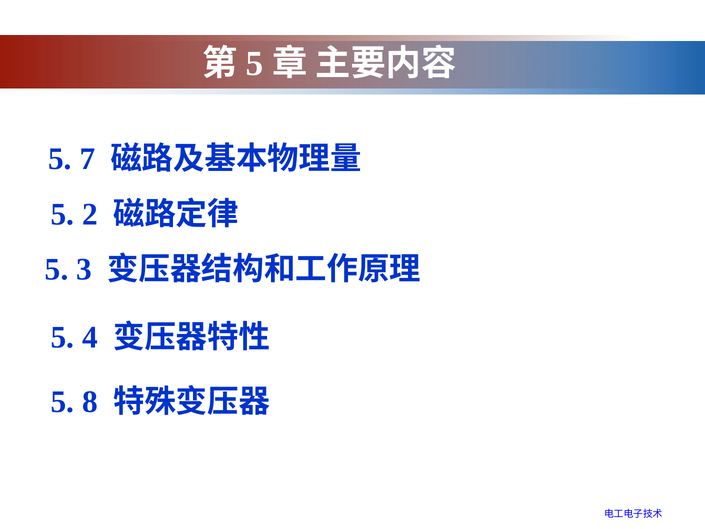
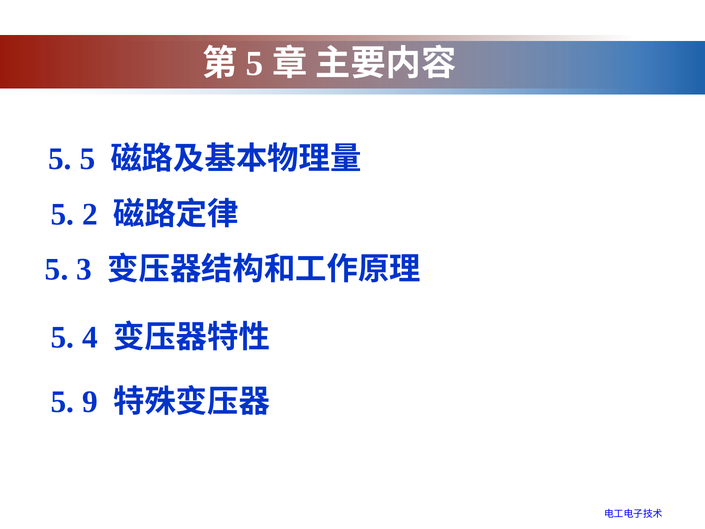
5 7: 7 -> 5 (87, 159)
8: 8 -> 9 (90, 402)
